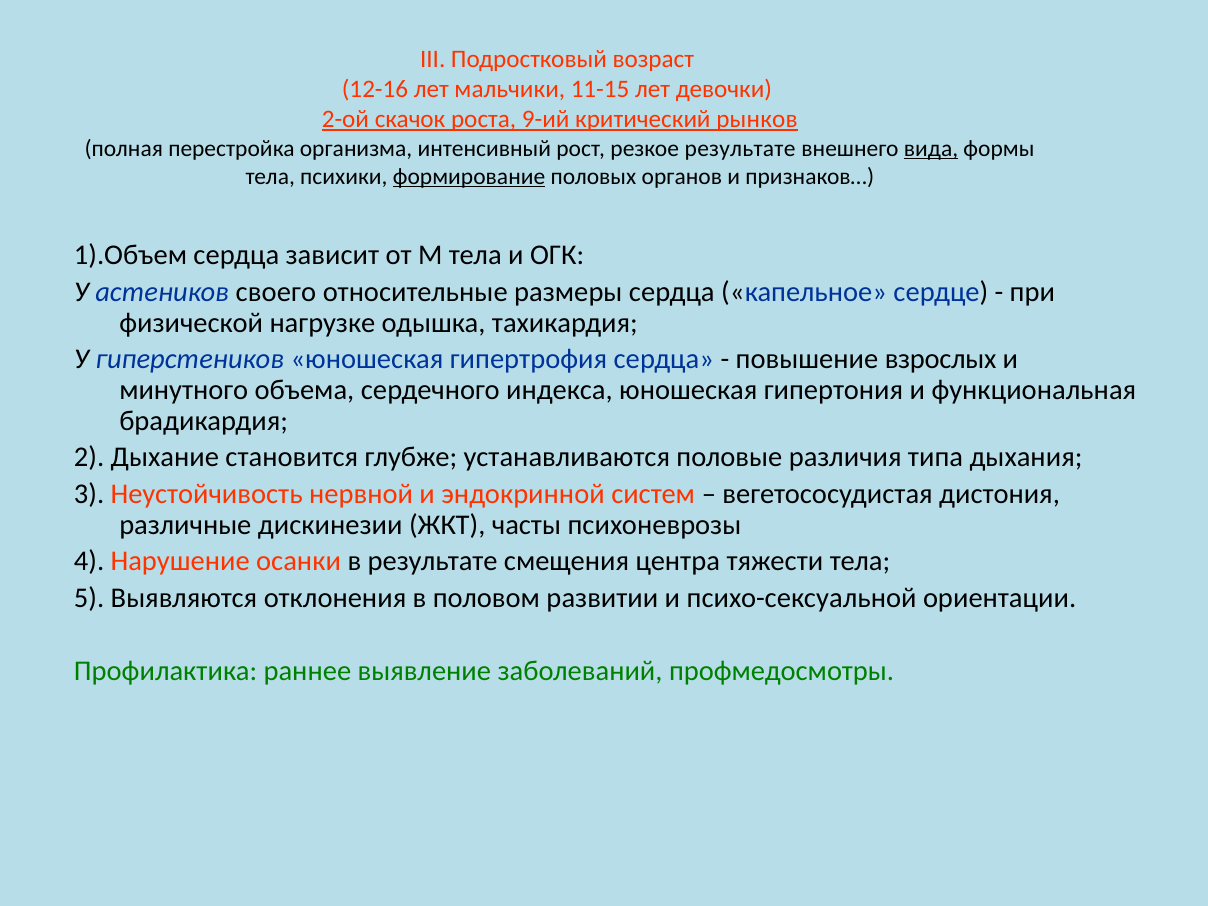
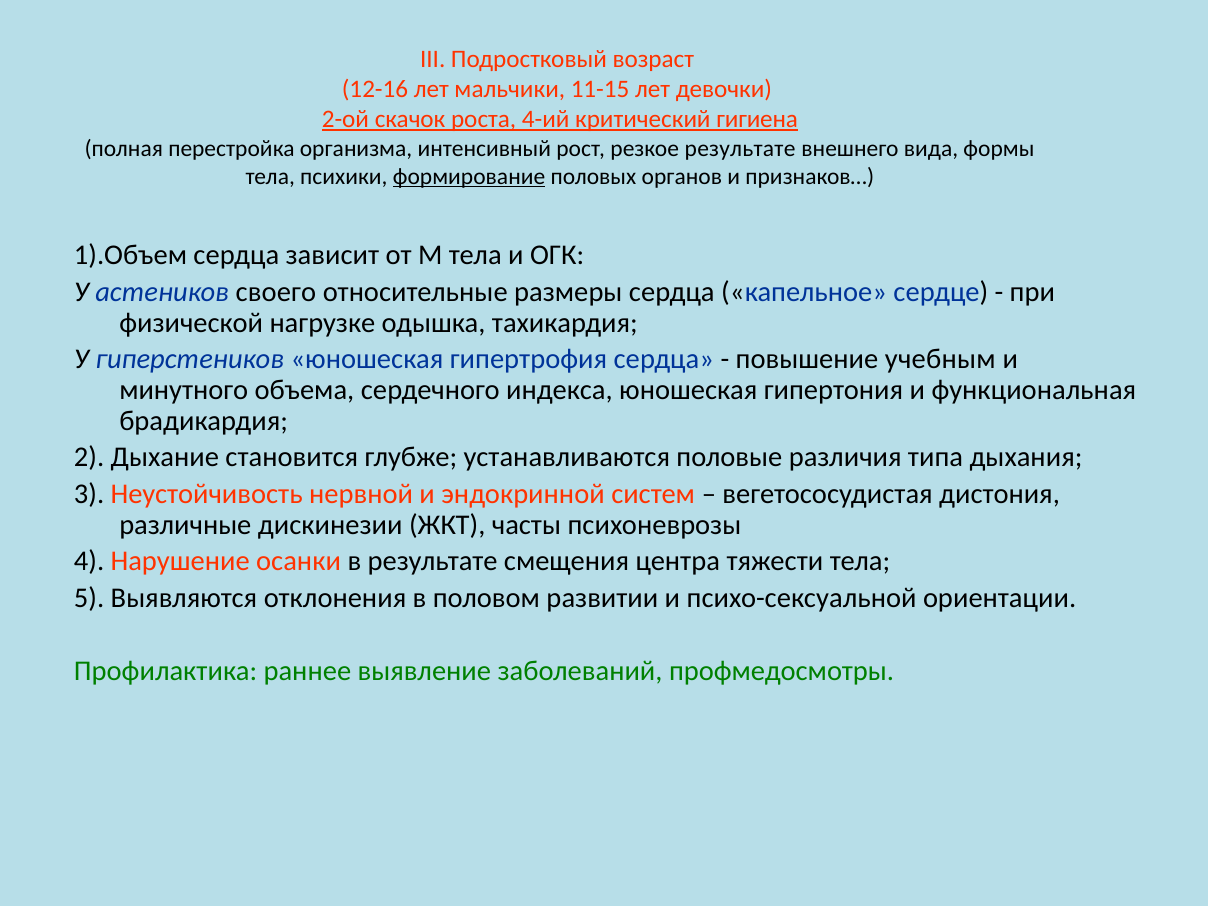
9-ий: 9-ий -> 4-ий (546, 119)
рынков: рынков -> гигиена (757, 119)
вида underline: present -> none (931, 148)
взрослых: взрослых -> учебным (940, 359)
